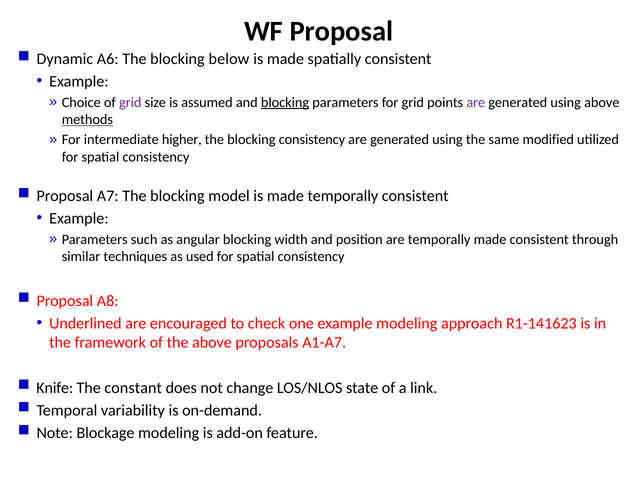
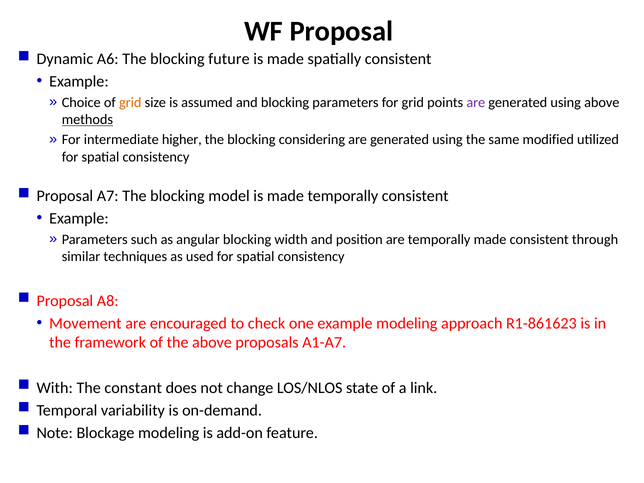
below: below -> future (229, 59)
grid colour: purple -> orange (130, 103)
blocking underline: present -> none (285, 103)
blocking consistency: consistency -> considering (312, 140)
Underlined: Underlined -> Movement (85, 323)
R1-141623: R1-141623 -> R1-861623 (541, 323)
Knife: Knife -> With (55, 388)
